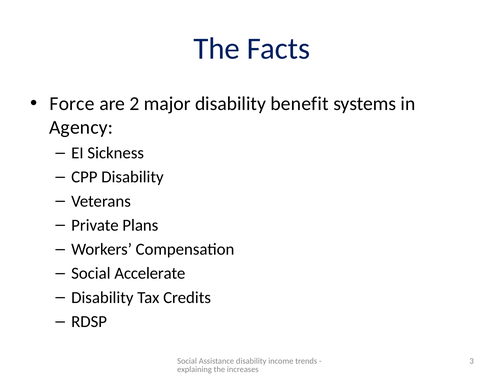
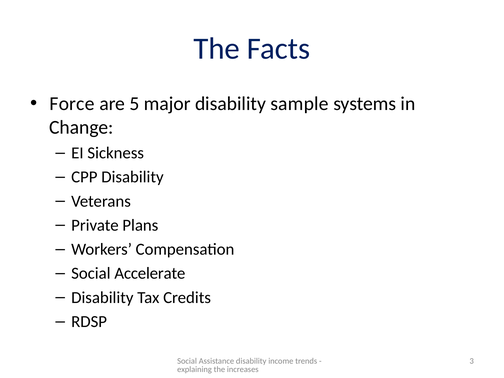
2: 2 -> 5 (134, 104)
benefit: benefit -> sample (300, 104)
Agency: Agency -> Change (81, 127)
